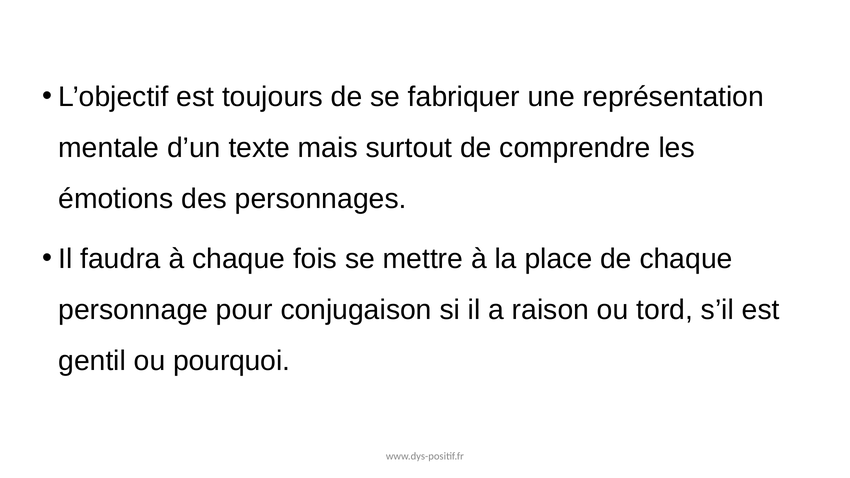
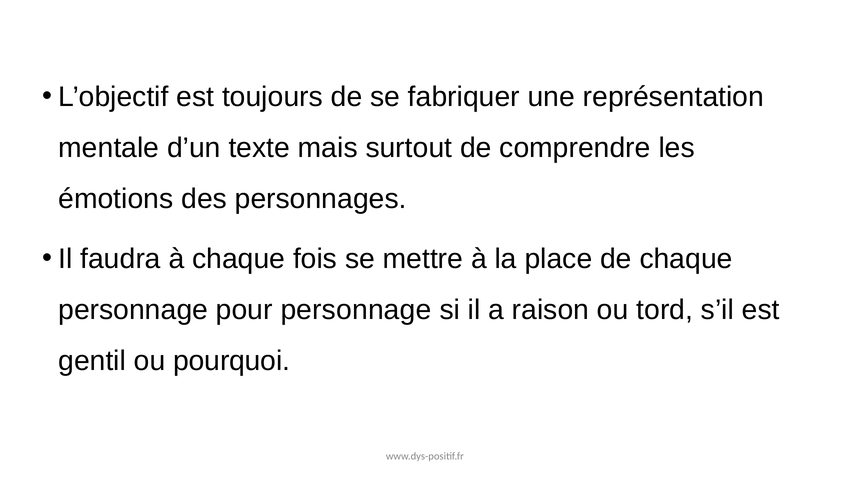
pour conjugaison: conjugaison -> personnage (356, 310)
